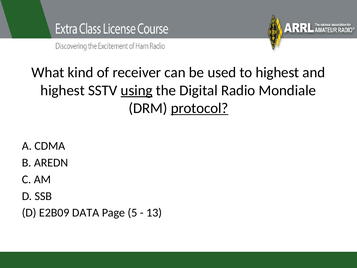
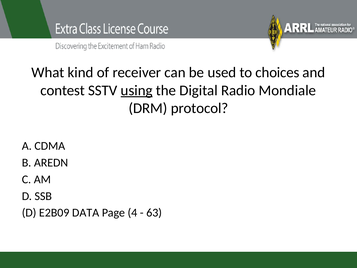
to highest: highest -> choices (277, 72)
highest: highest -> contest (63, 90)
protocol underline: present -> none (200, 108)
5: 5 -> 4 (132, 213)
13: 13 -> 63 (154, 213)
